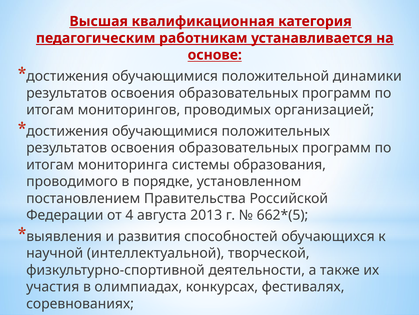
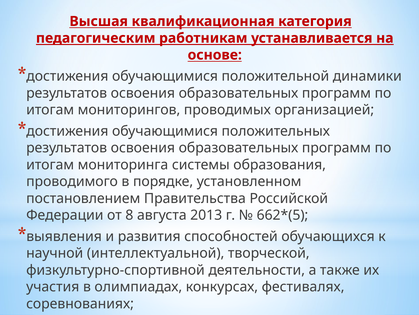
4: 4 -> 8 (129, 215)
